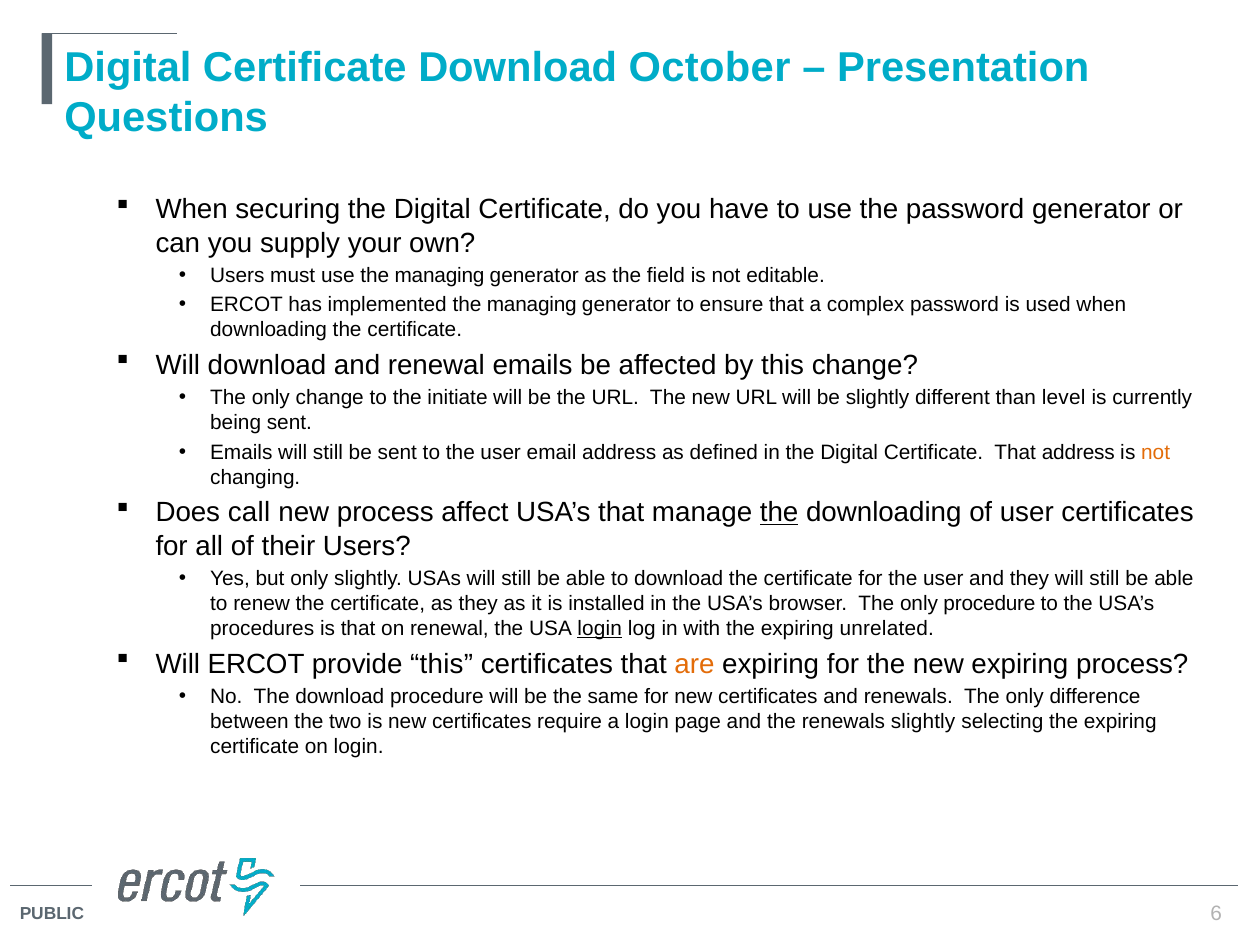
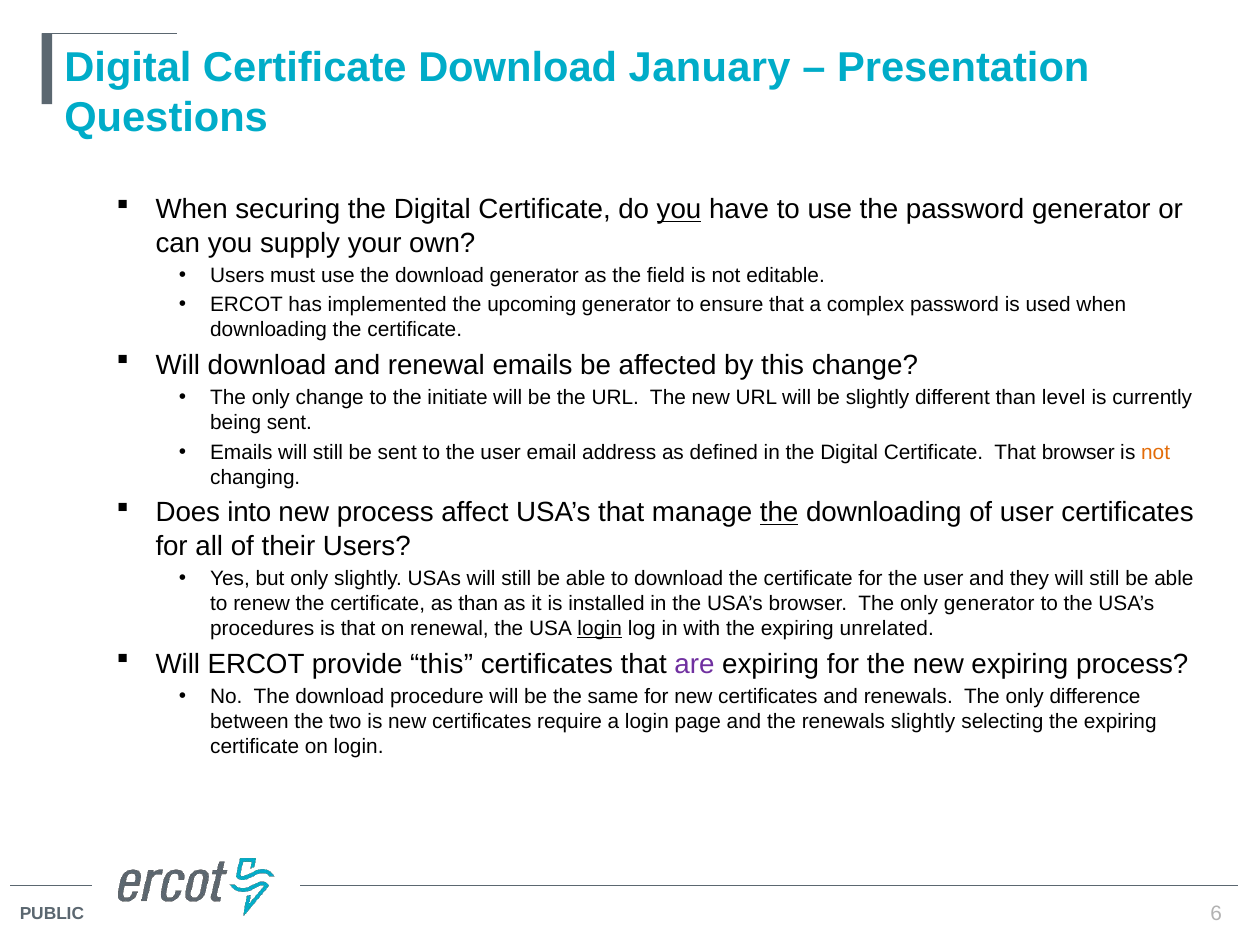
October: October -> January (710, 67)
you underline: none -> present (679, 209)
use the managing: managing -> download (439, 276)
implemented the managing: managing -> upcoming (532, 305)
That address: address -> browser (1078, 452)
call: call -> into (249, 512)
as they: they -> than (478, 603)
only procedure: procedure -> generator (989, 603)
are colour: orange -> purple (694, 664)
